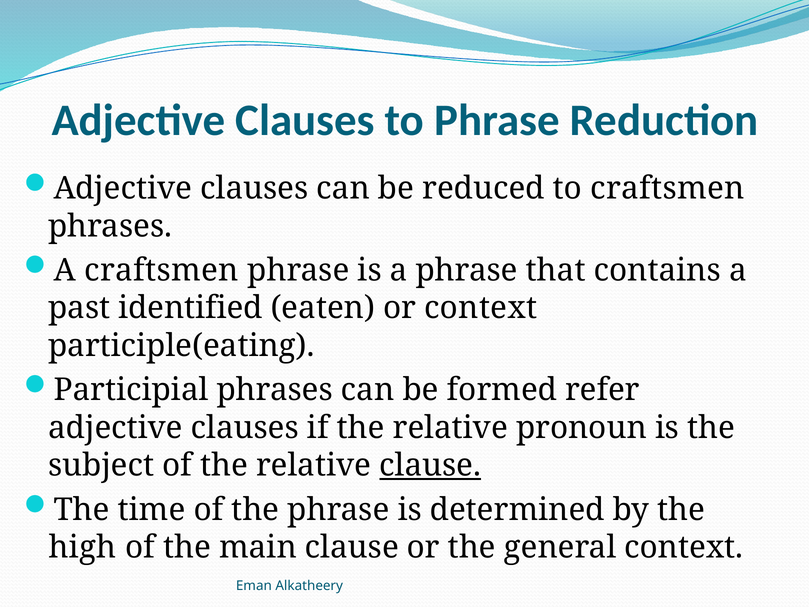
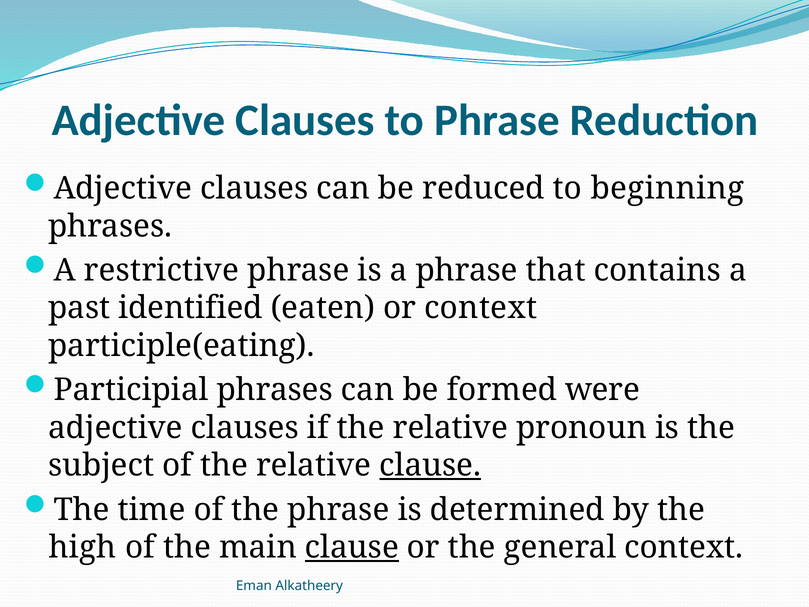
to craftsmen: craftsmen -> beginning (667, 188)
A craftsmen: craftsmen -> restrictive (161, 270)
refer: refer -> were (603, 390)
clause underline: none -> present (352, 547)
